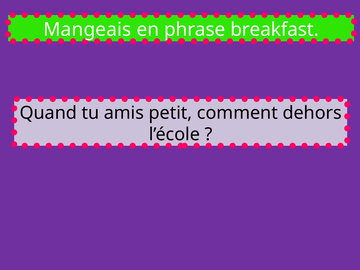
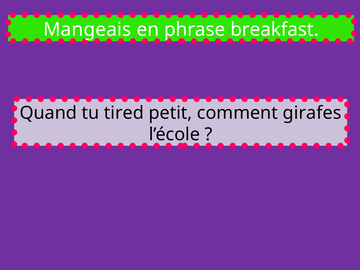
amis: amis -> tired (124, 113)
dehors: dehors -> girafes (312, 113)
